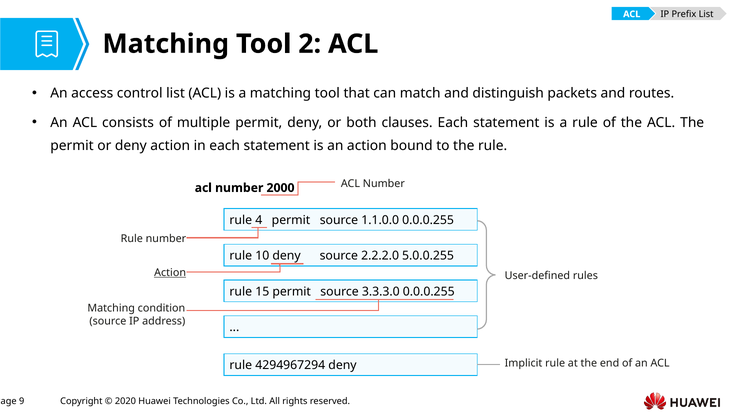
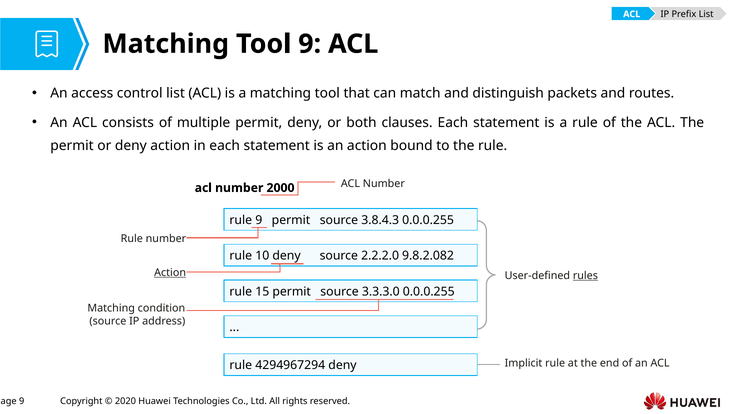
Tool 2: 2 -> 9 (310, 44)
rule 4: 4 -> 9 (259, 220)
1.1.0.0: 1.1.0.0 -> 3.8.4.3 (380, 220)
5.0.0.255: 5.0.0.255 -> 9.8.2.082 (428, 256)
rules underline: none -> present (585, 276)
